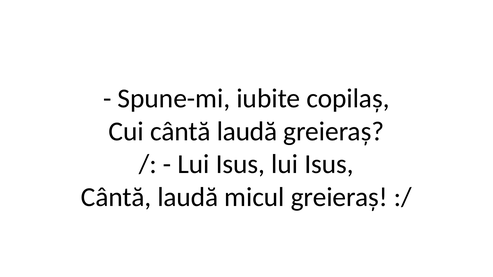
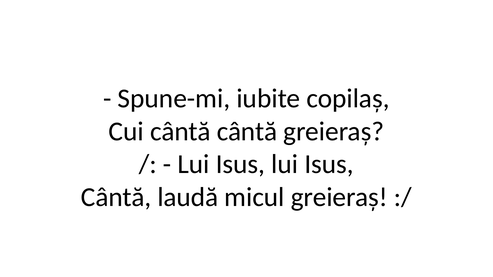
Cui cântă laudă: laudă -> cântă (247, 132)
